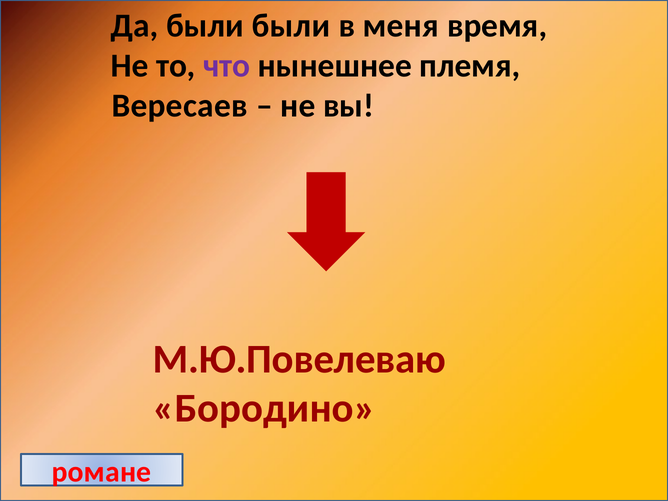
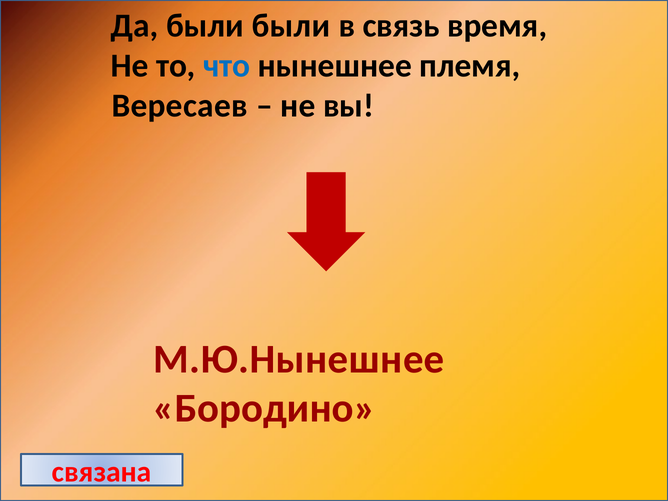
меня: меня -> связь (401, 26)
что colour: purple -> blue (227, 66)
М.Ю.Повелеваю: М.Ю.Повелеваю -> М.Ю.Нынешнее (299, 359)
романе: романе -> связана (102, 472)
